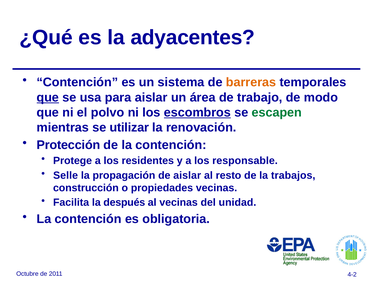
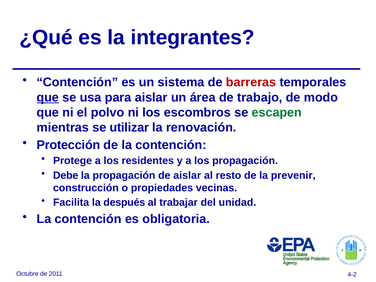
adyacentes: adyacentes -> integrantes (193, 37)
barreras colour: orange -> red (251, 82)
escombros underline: present -> none (197, 112)
los responsable: responsable -> propagación (245, 161)
Selle: Selle -> Debe (66, 175)
trabajos: trabajos -> prevenir (293, 175)
al vecinas: vecinas -> trabajar (179, 203)
